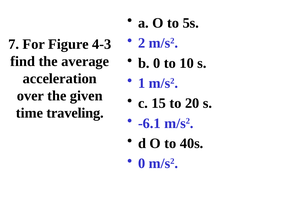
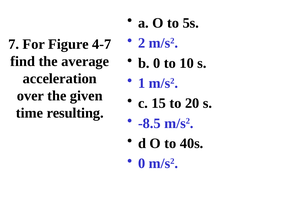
4-3: 4-3 -> 4-7 (102, 44)
traveling: traveling -> resulting (75, 113)
-6.1: -6.1 -> -8.5 (149, 123)
